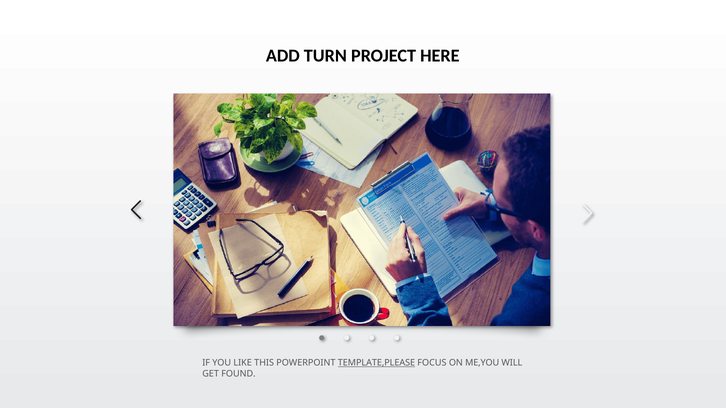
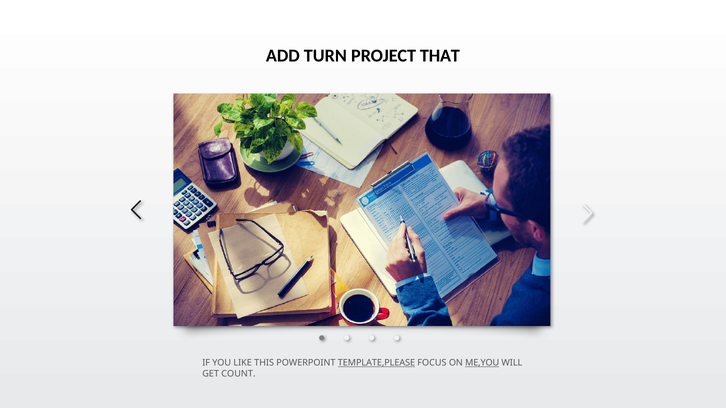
HERE: HERE -> THAT (440, 56)
ME,YOU underline: none -> present (482, 363)
FOUND: FOUND -> COUNT (238, 374)
